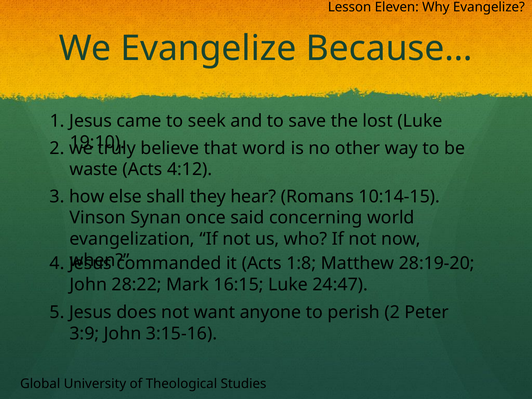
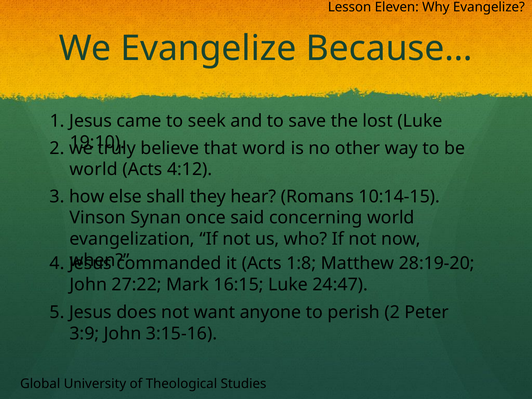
waste: waste -> world (94, 169)
28:22: 28:22 -> 27:22 (137, 285)
